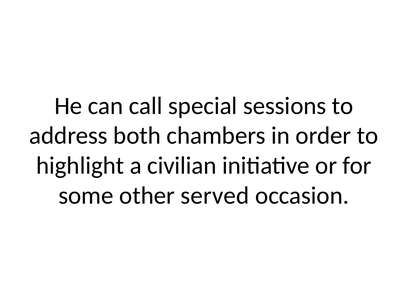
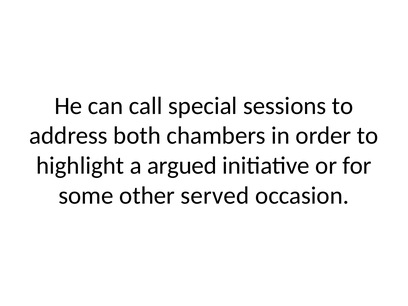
civilian: civilian -> argued (182, 166)
